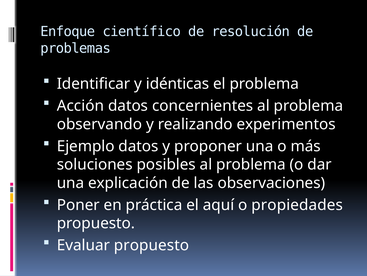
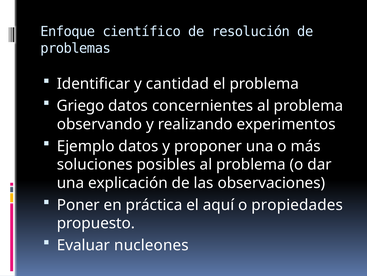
idénticas: idénticas -> cantidad (177, 84)
Acción: Acción -> Griego (81, 106)
Evaluar propuesto: propuesto -> nucleones (151, 245)
